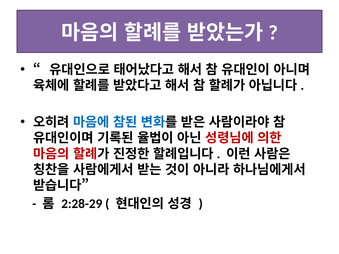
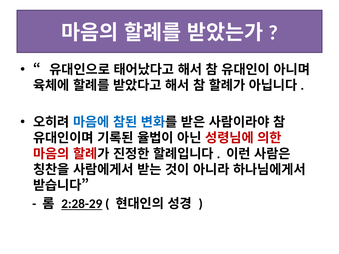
2:28-29 underline: none -> present (82, 204)
